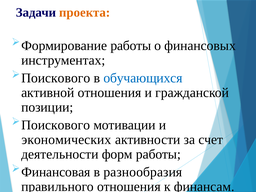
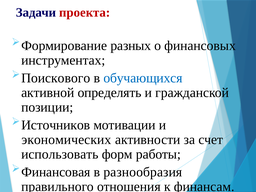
проекта colour: orange -> red (85, 13)
Формирование работы: работы -> разных (131, 46)
активной отношения: отношения -> определять (110, 93)
Поискового: Поискового -> Источников (56, 125)
деятельности: деятельности -> использовать (60, 154)
